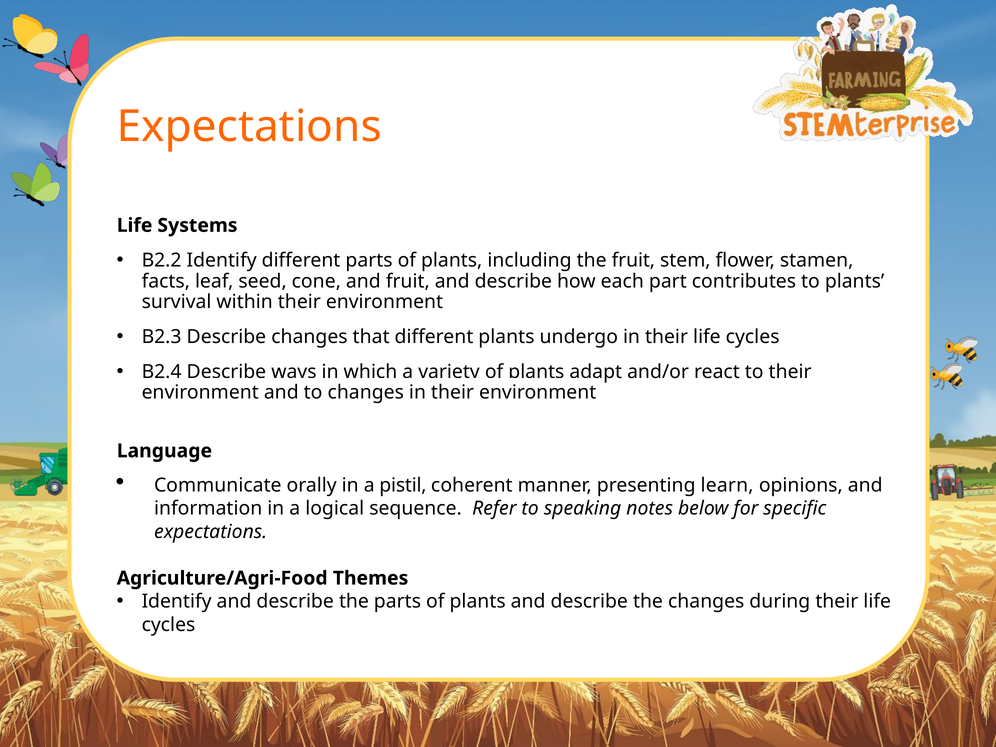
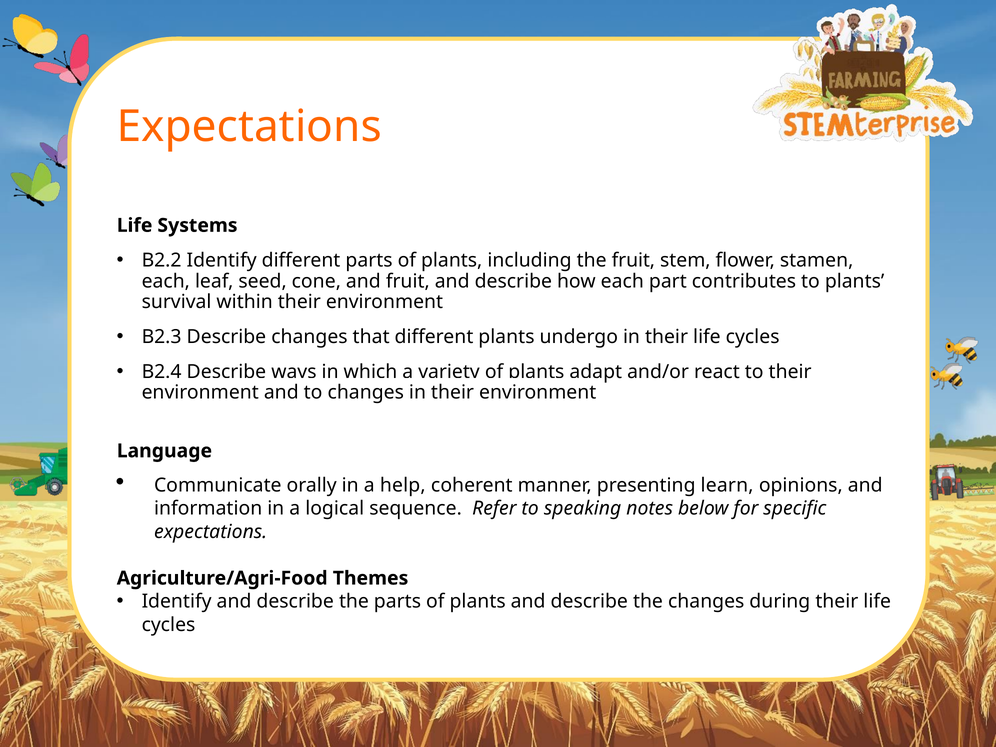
facts: facts -> each (166, 281)
pistil: pistil -> help (403, 485)
